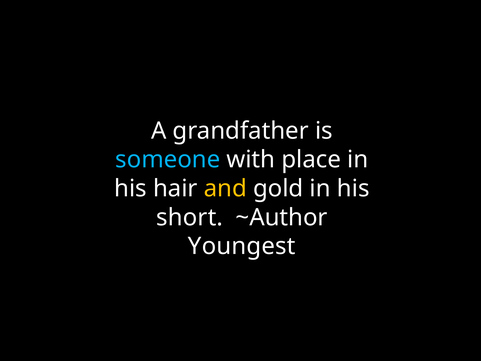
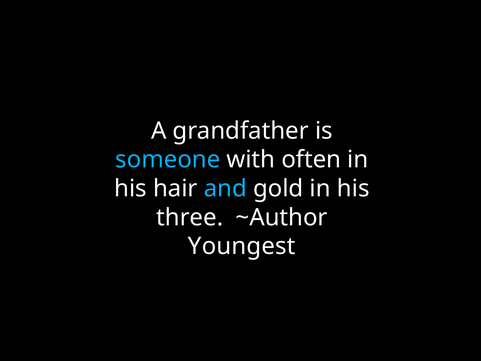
place: place -> often (311, 160)
and colour: yellow -> light blue (225, 188)
short: short -> three (190, 217)
